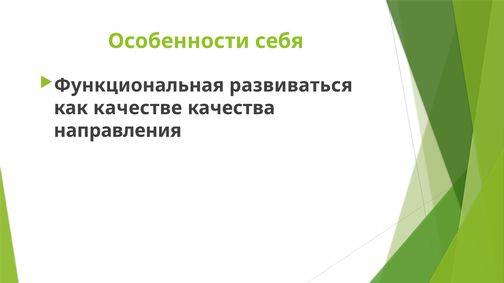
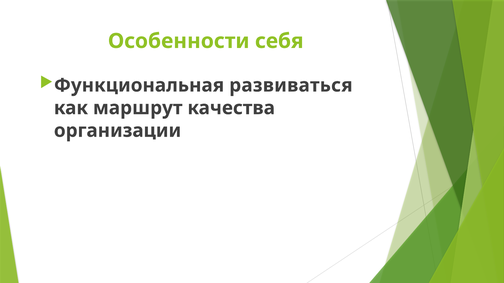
качестве: качестве -> маршрут (138, 108)
направления: направления -> организации (118, 131)
